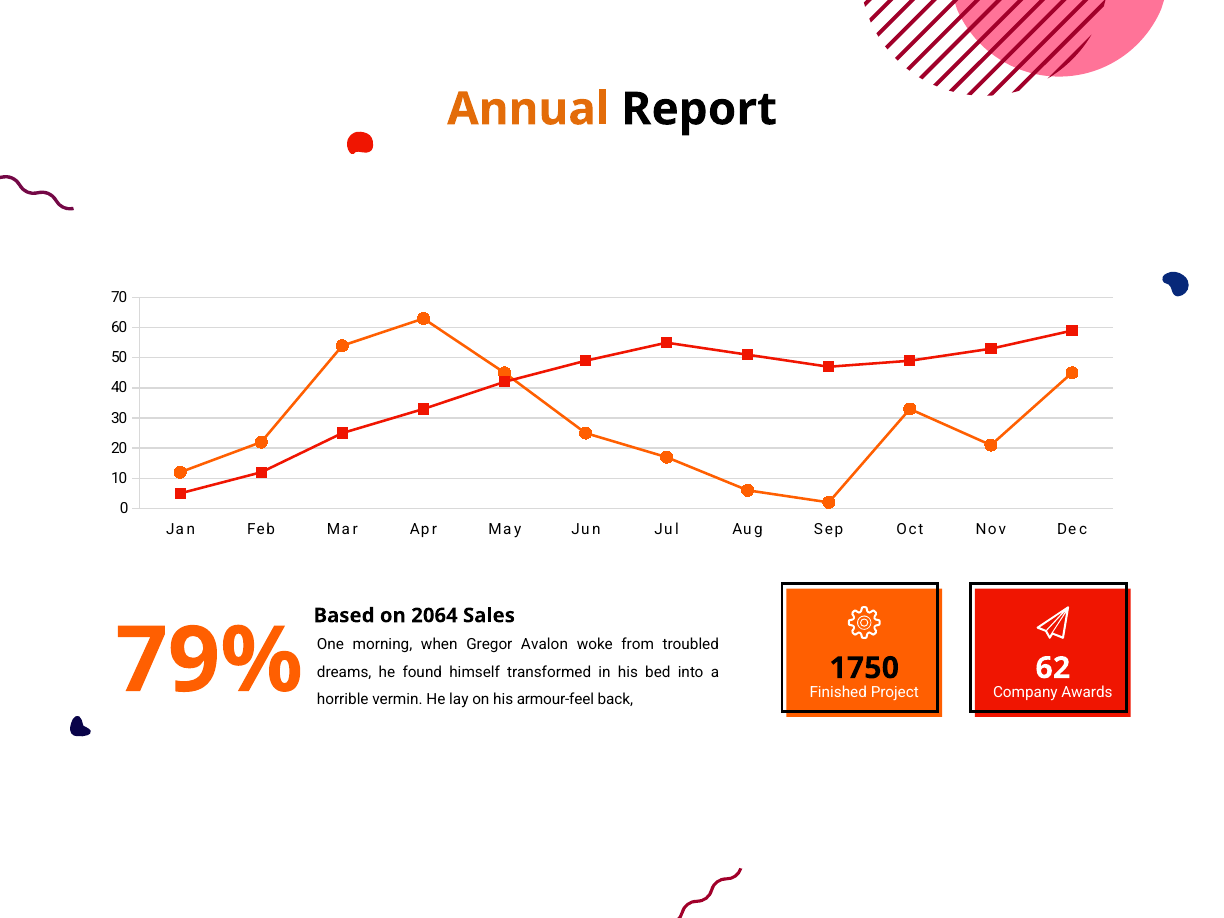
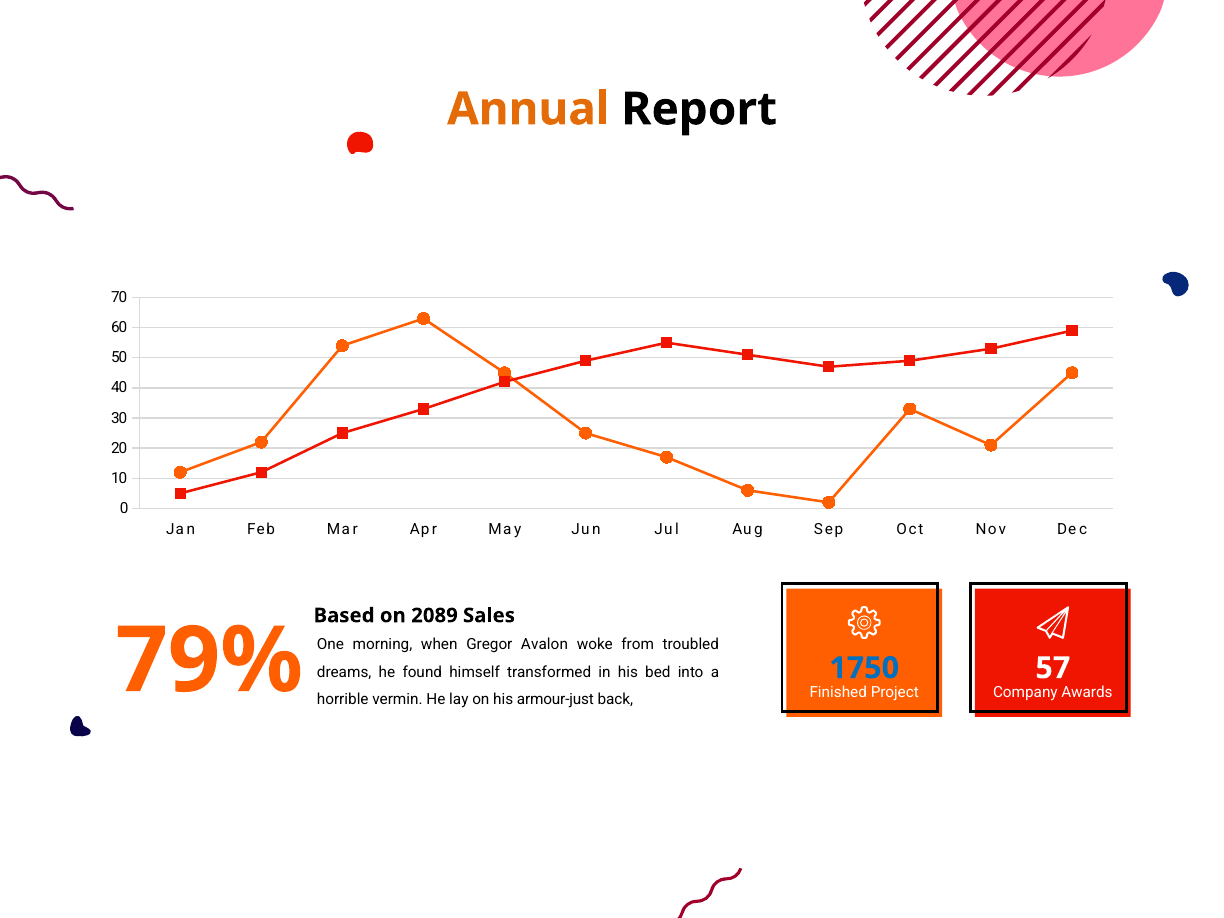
2064: 2064 -> 2089 (435, 616)
1750 colour: black -> blue (864, 668)
62: 62 -> 57 (1053, 668)
armour-feel: armour-feel -> armour-just (555, 700)
